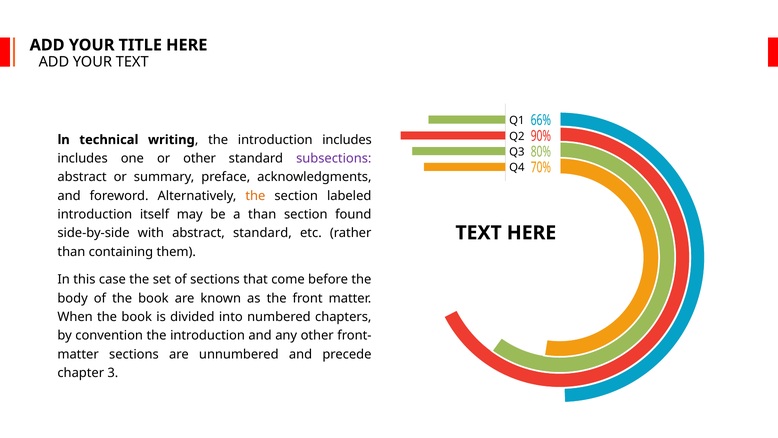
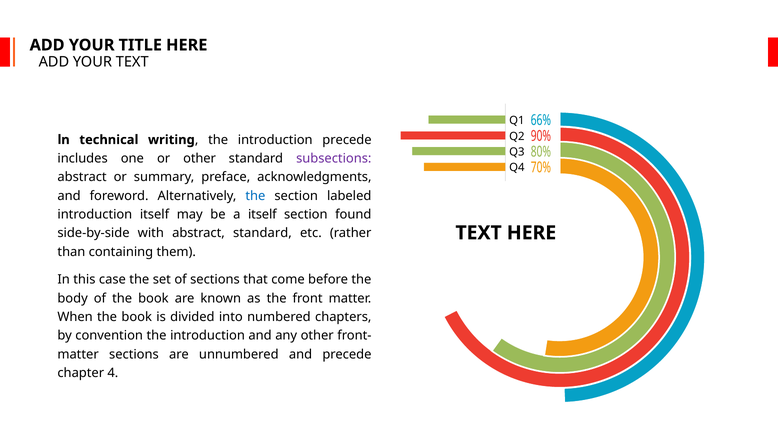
introduction includes: includes -> precede (347, 140)
the colour: orange -> blue (255, 196)
a than: than -> itself (262, 214)
3: 3 -> 4 (113, 373)
